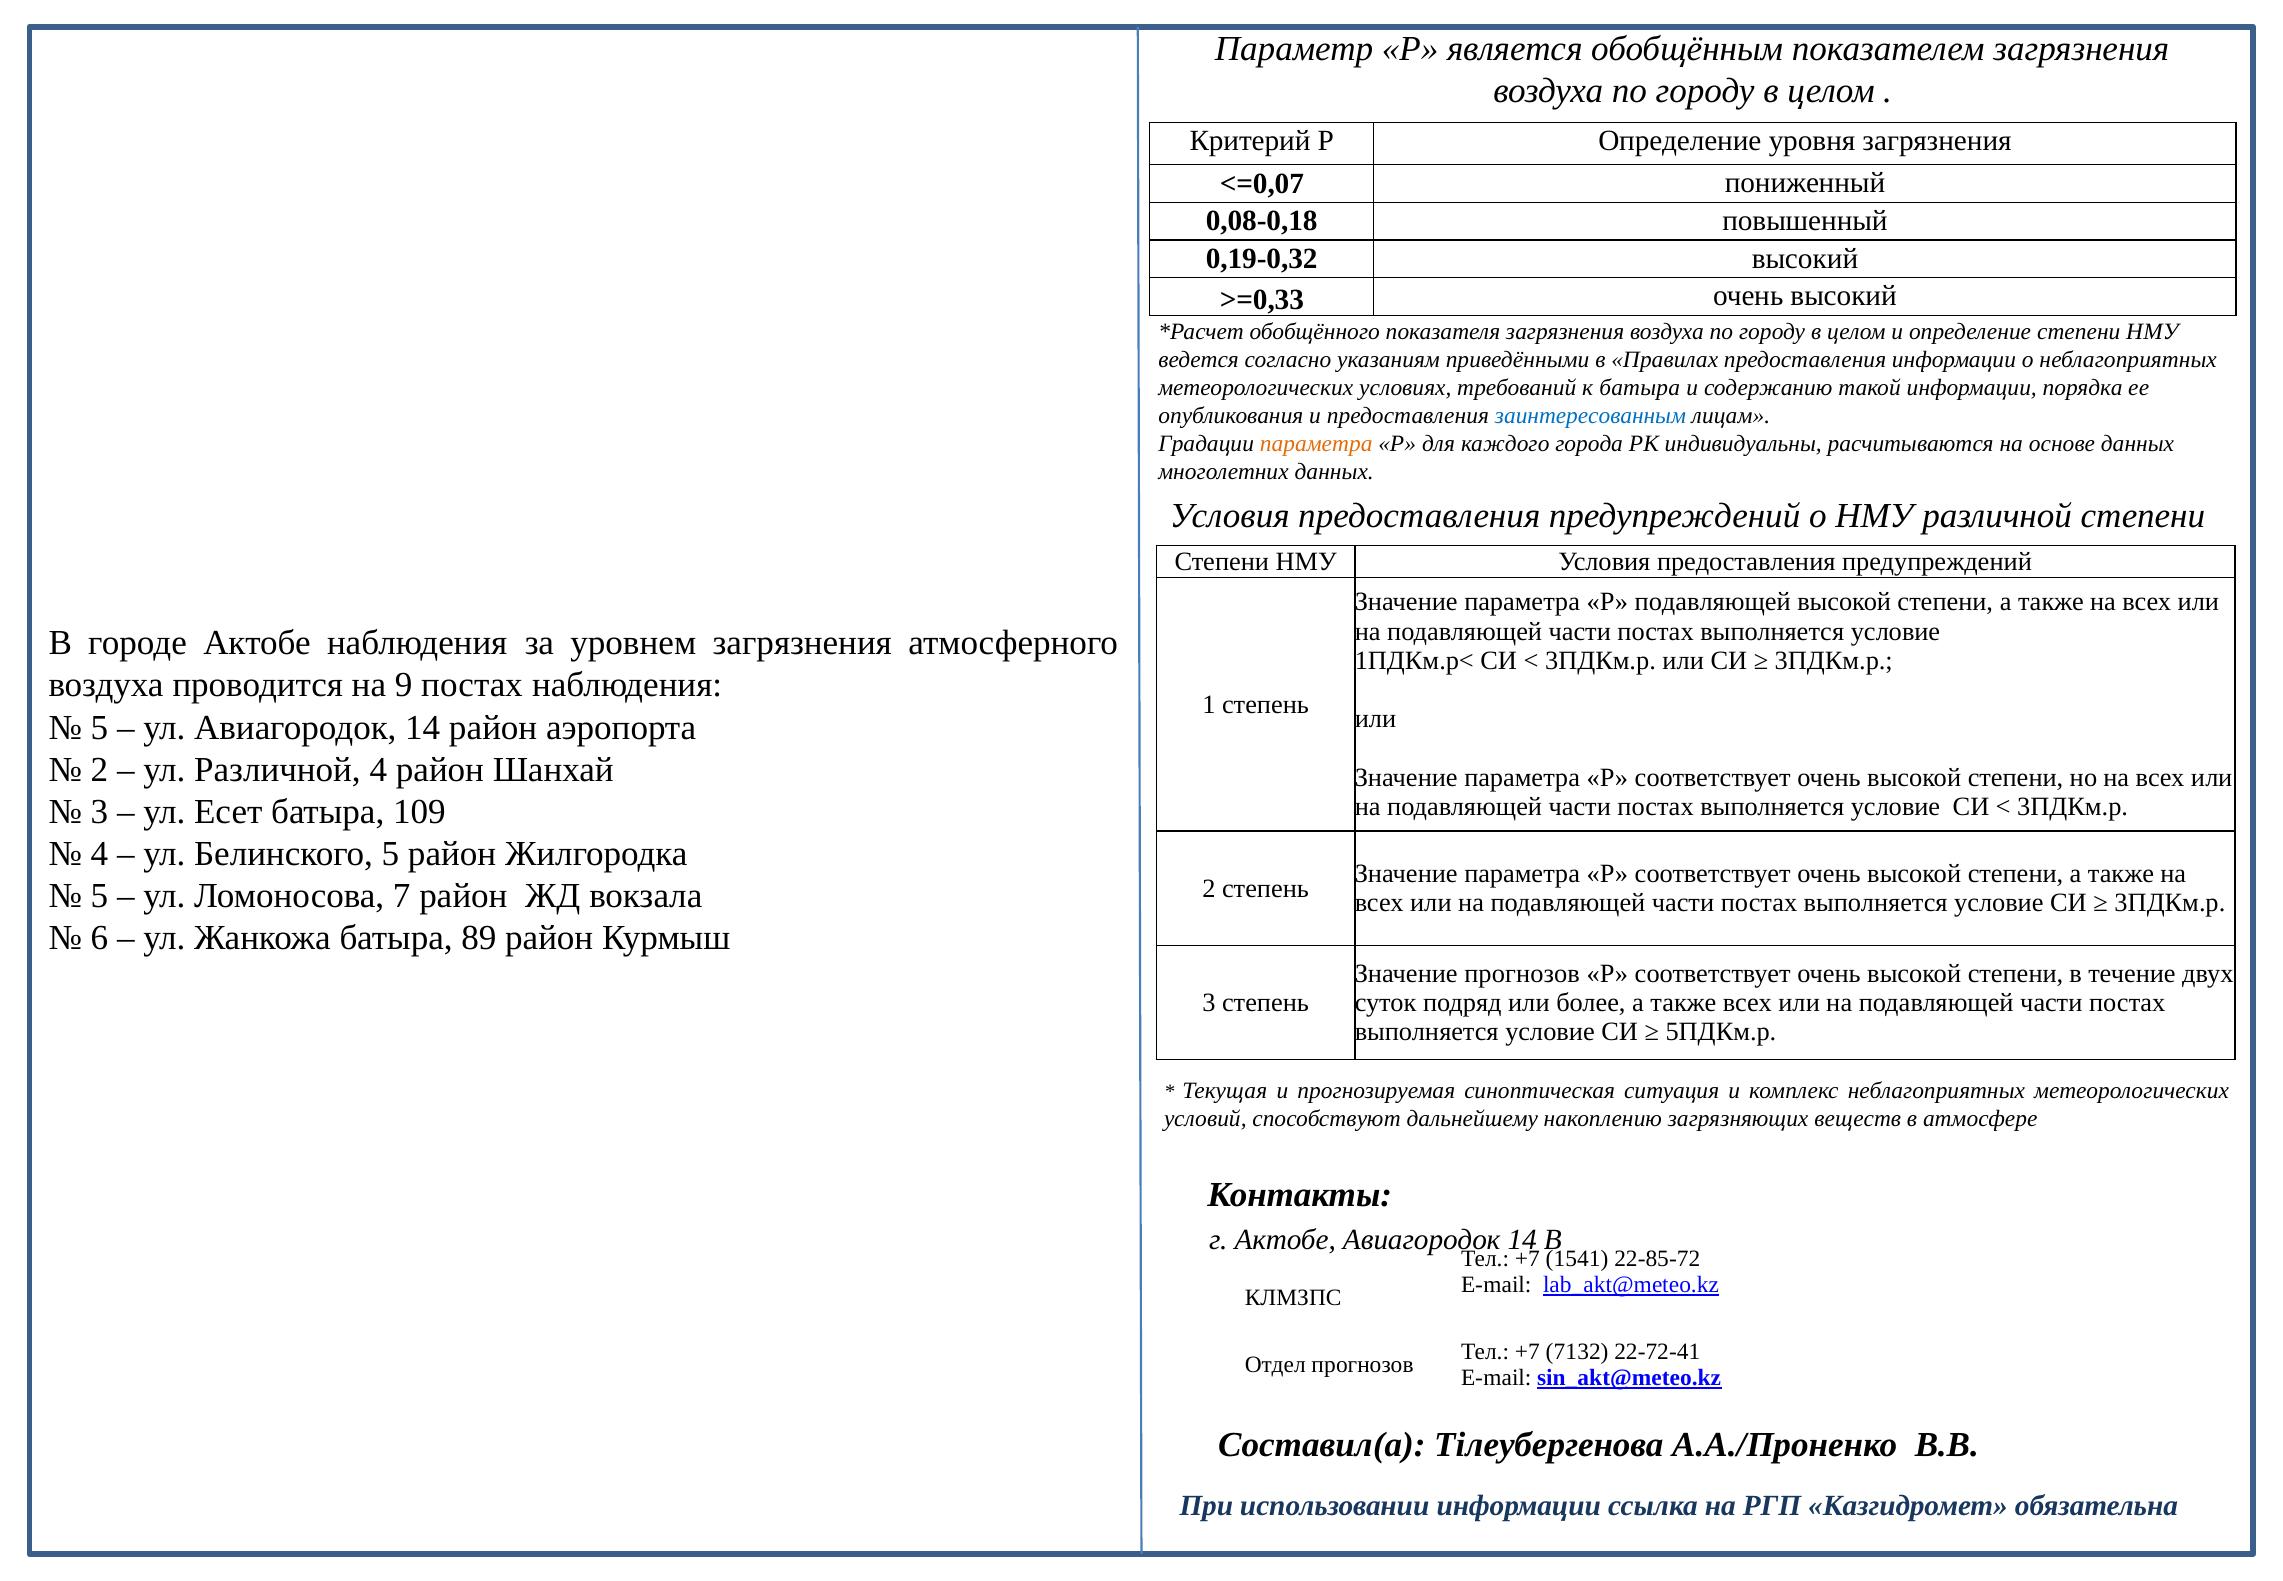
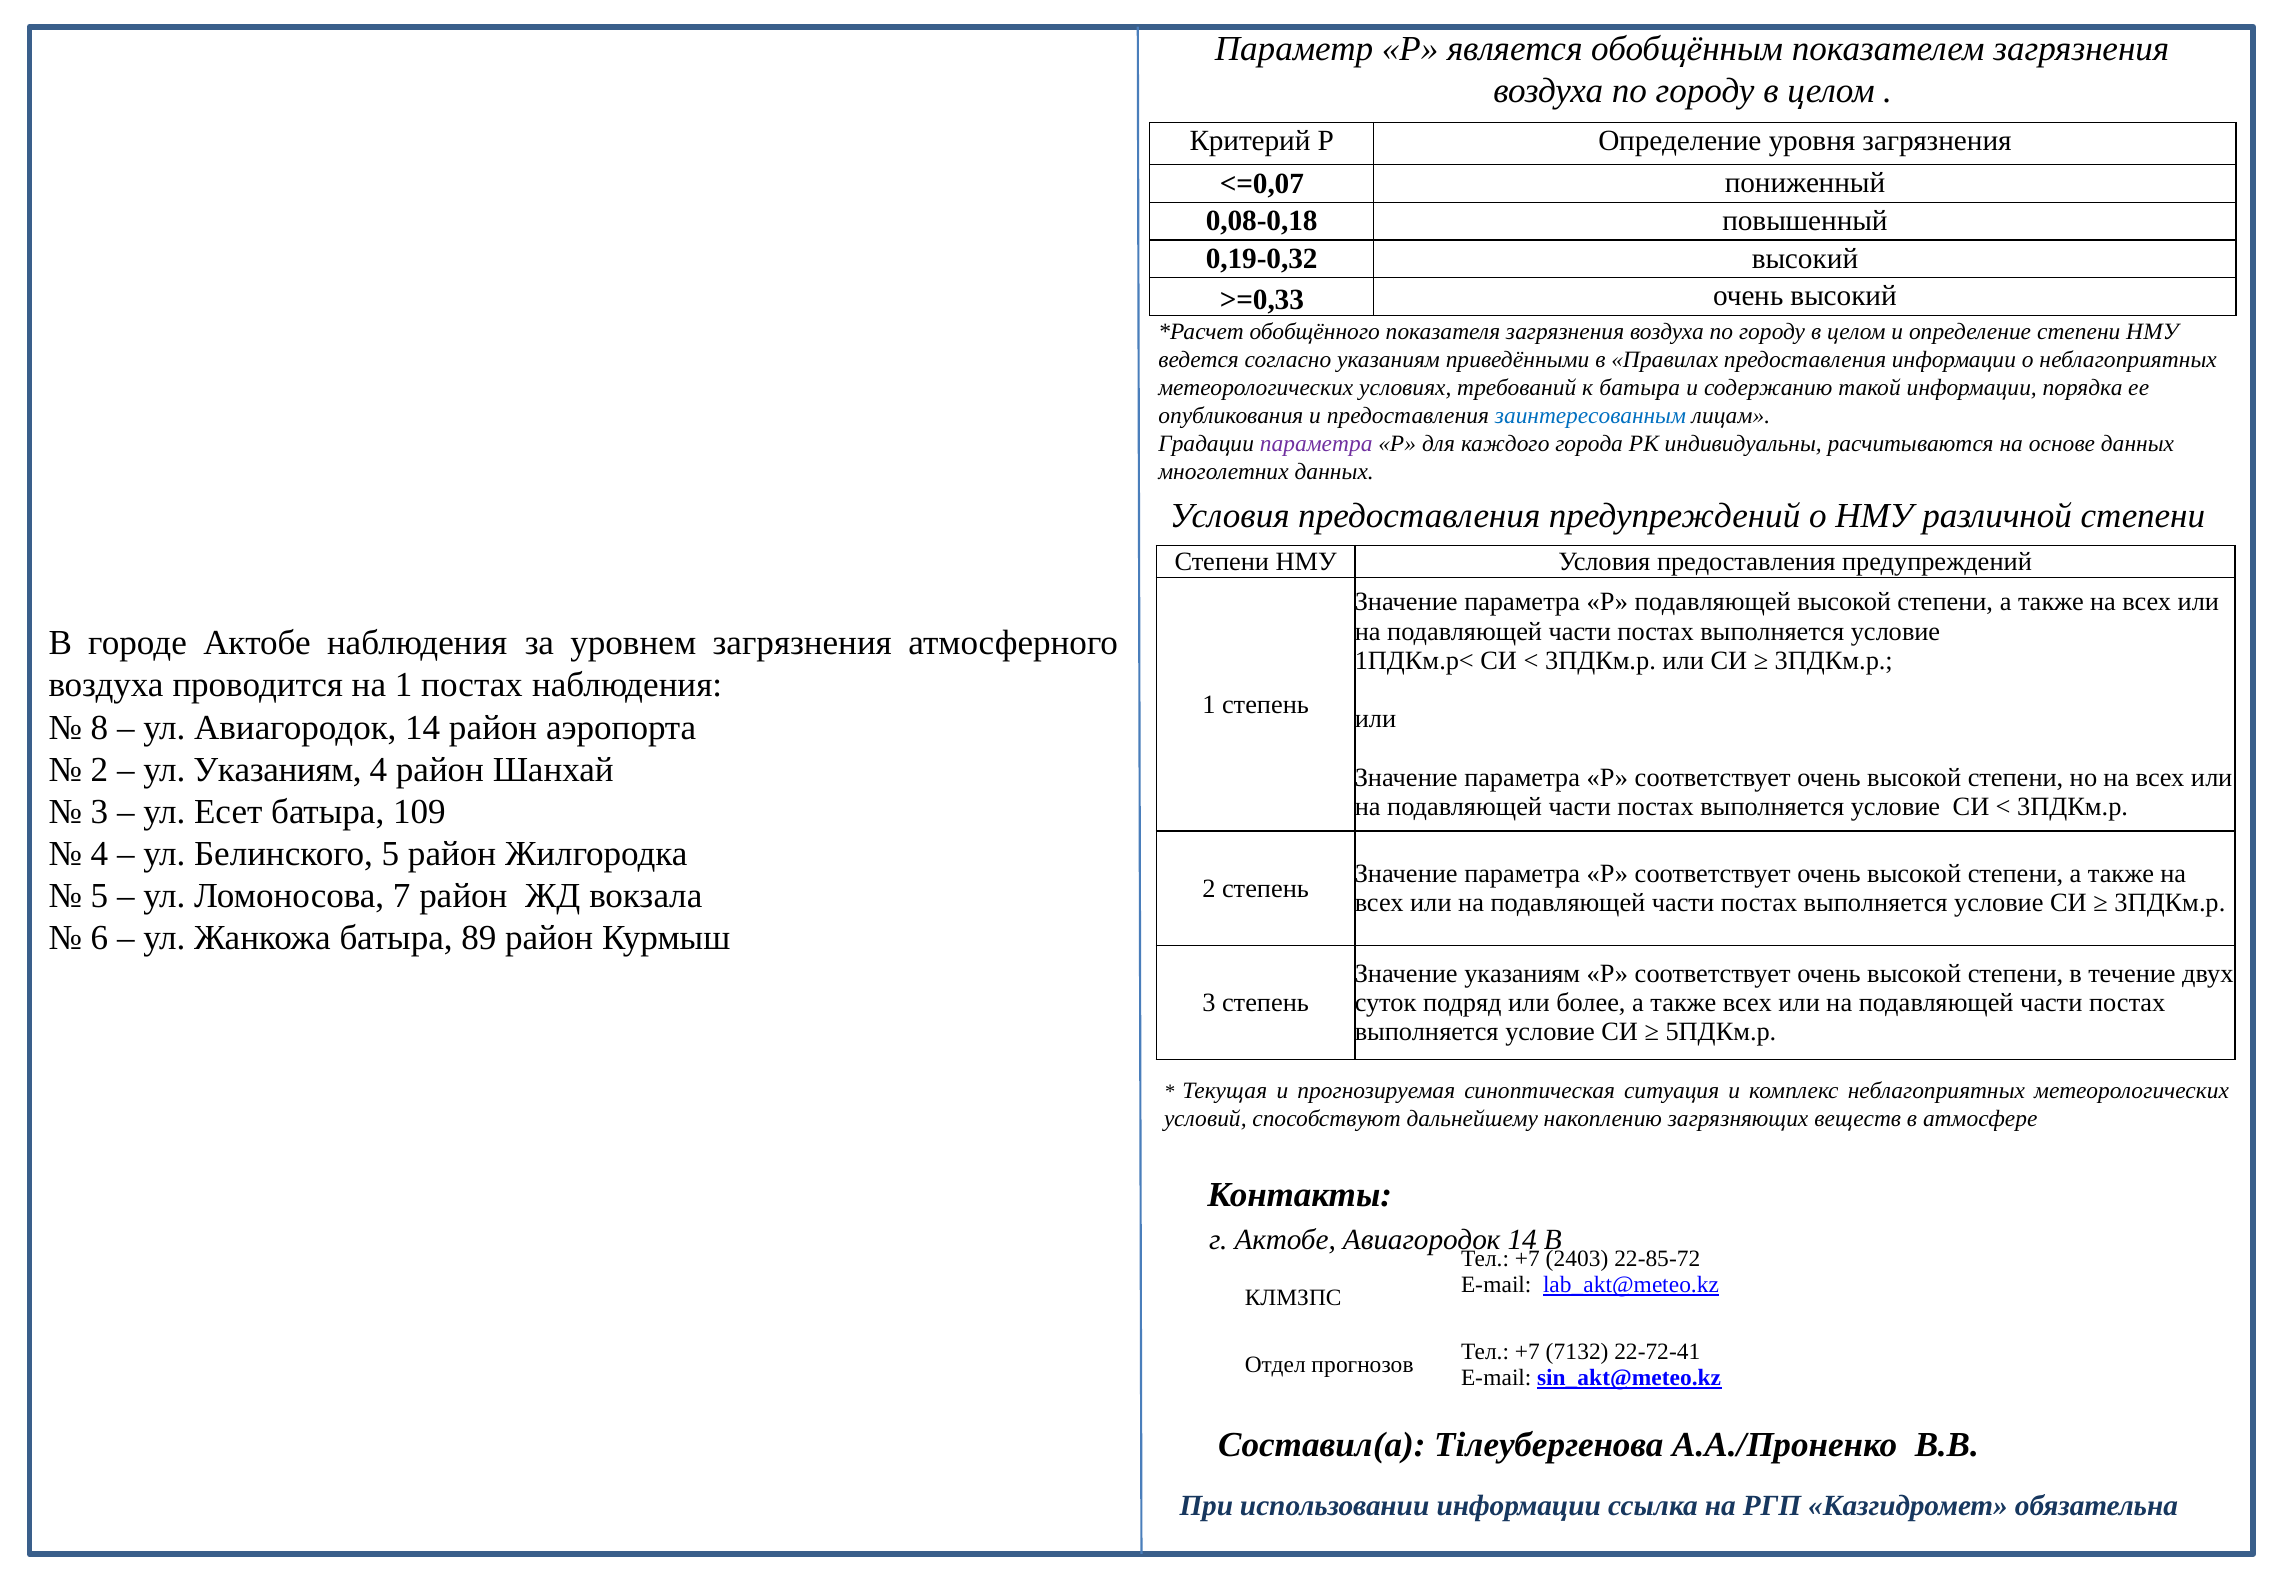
параметра colour: orange -> purple (1316, 443)
на 9: 9 -> 1 (404, 685)
5: 5 -> 8 (99, 727)
ул Различной: Различной -> Указаниям (278, 769)
Значение прогнозов: прогнозов -> указаниям (1522, 973)
1541: 1541 -> 2403 (1577, 1258)
